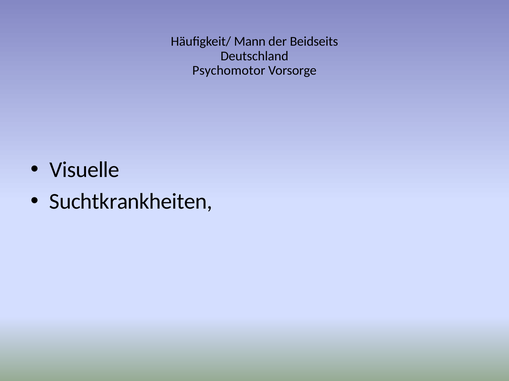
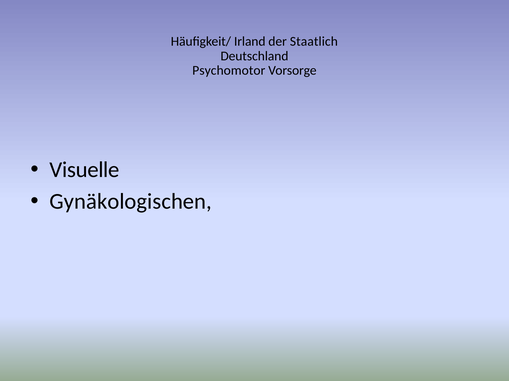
Mann: Mann -> Irland (250, 42)
Beidseits: Beidseits -> Staatlich (314, 42)
Suchtkrankheiten: Suchtkrankheiten -> Gynäkologischen (131, 202)
